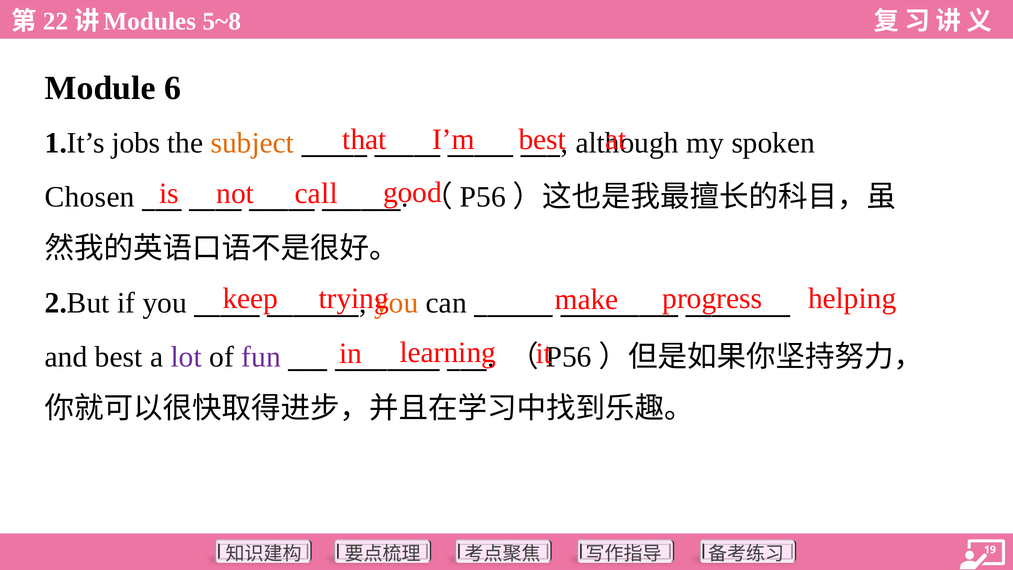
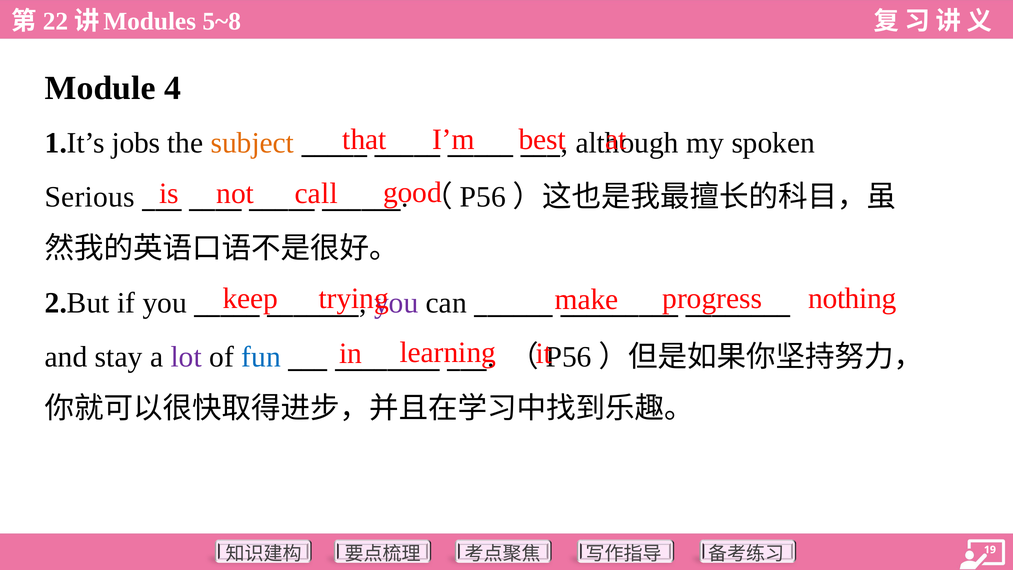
6: 6 -> 4 (173, 88)
Chosen: Chosen -> Serious (90, 197)
helping: helping -> nothing (852, 298)
you colour: orange -> purple (396, 303)
and best: best -> stay (119, 357)
fun colour: purple -> blue (261, 357)
